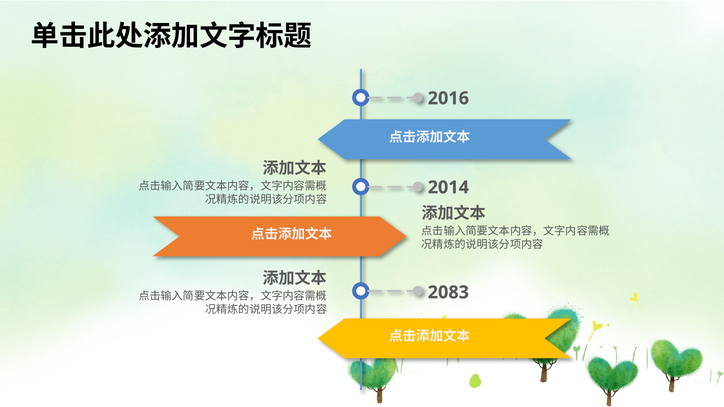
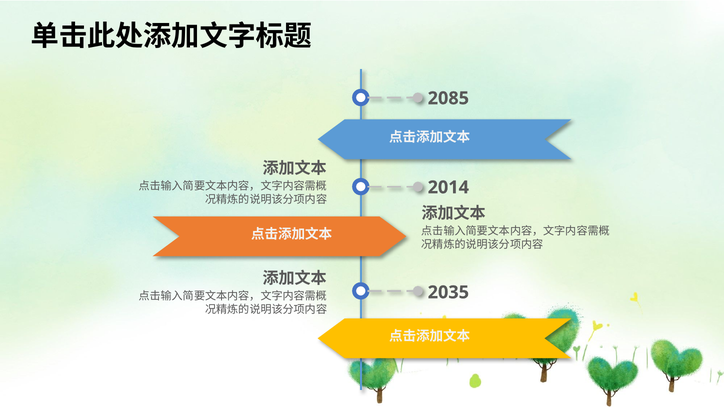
2016: 2016 -> 2085 (448, 98)
2083: 2083 -> 2035 (448, 293)
